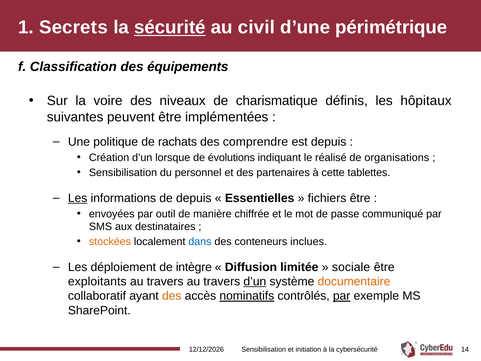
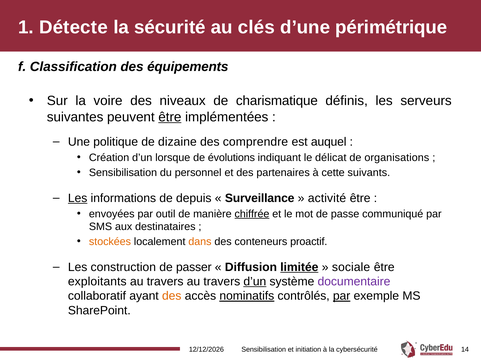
Secrets: Secrets -> Détecte (73, 27)
sécurité underline: present -> none (170, 27)
civil: civil -> clés (256, 27)
hôpitaux: hôpitaux -> serveurs (426, 101)
être underline: none -> present (170, 117)
rachats: rachats -> dizaine (177, 142)
est depuis: depuis -> auquel (329, 142)
réalisé: réalisé -> délicat (331, 158)
tablettes: tablettes -> suivants (369, 172)
Essentielles: Essentielles -> Surveillance (260, 198)
fichiers: fichiers -> activité (327, 198)
chiffrée underline: none -> present (252, 214)
dans colour: blue -> orange (200, 241)
inclues: inclues -> proactif (309, 241)
déploiement: déploiement -> construction (123, 267)
intègre: intègre -> passer (194, 267)
limitée underline: none -> present (299, 267)
documentaire colour: orange -> purple (354, 281)
